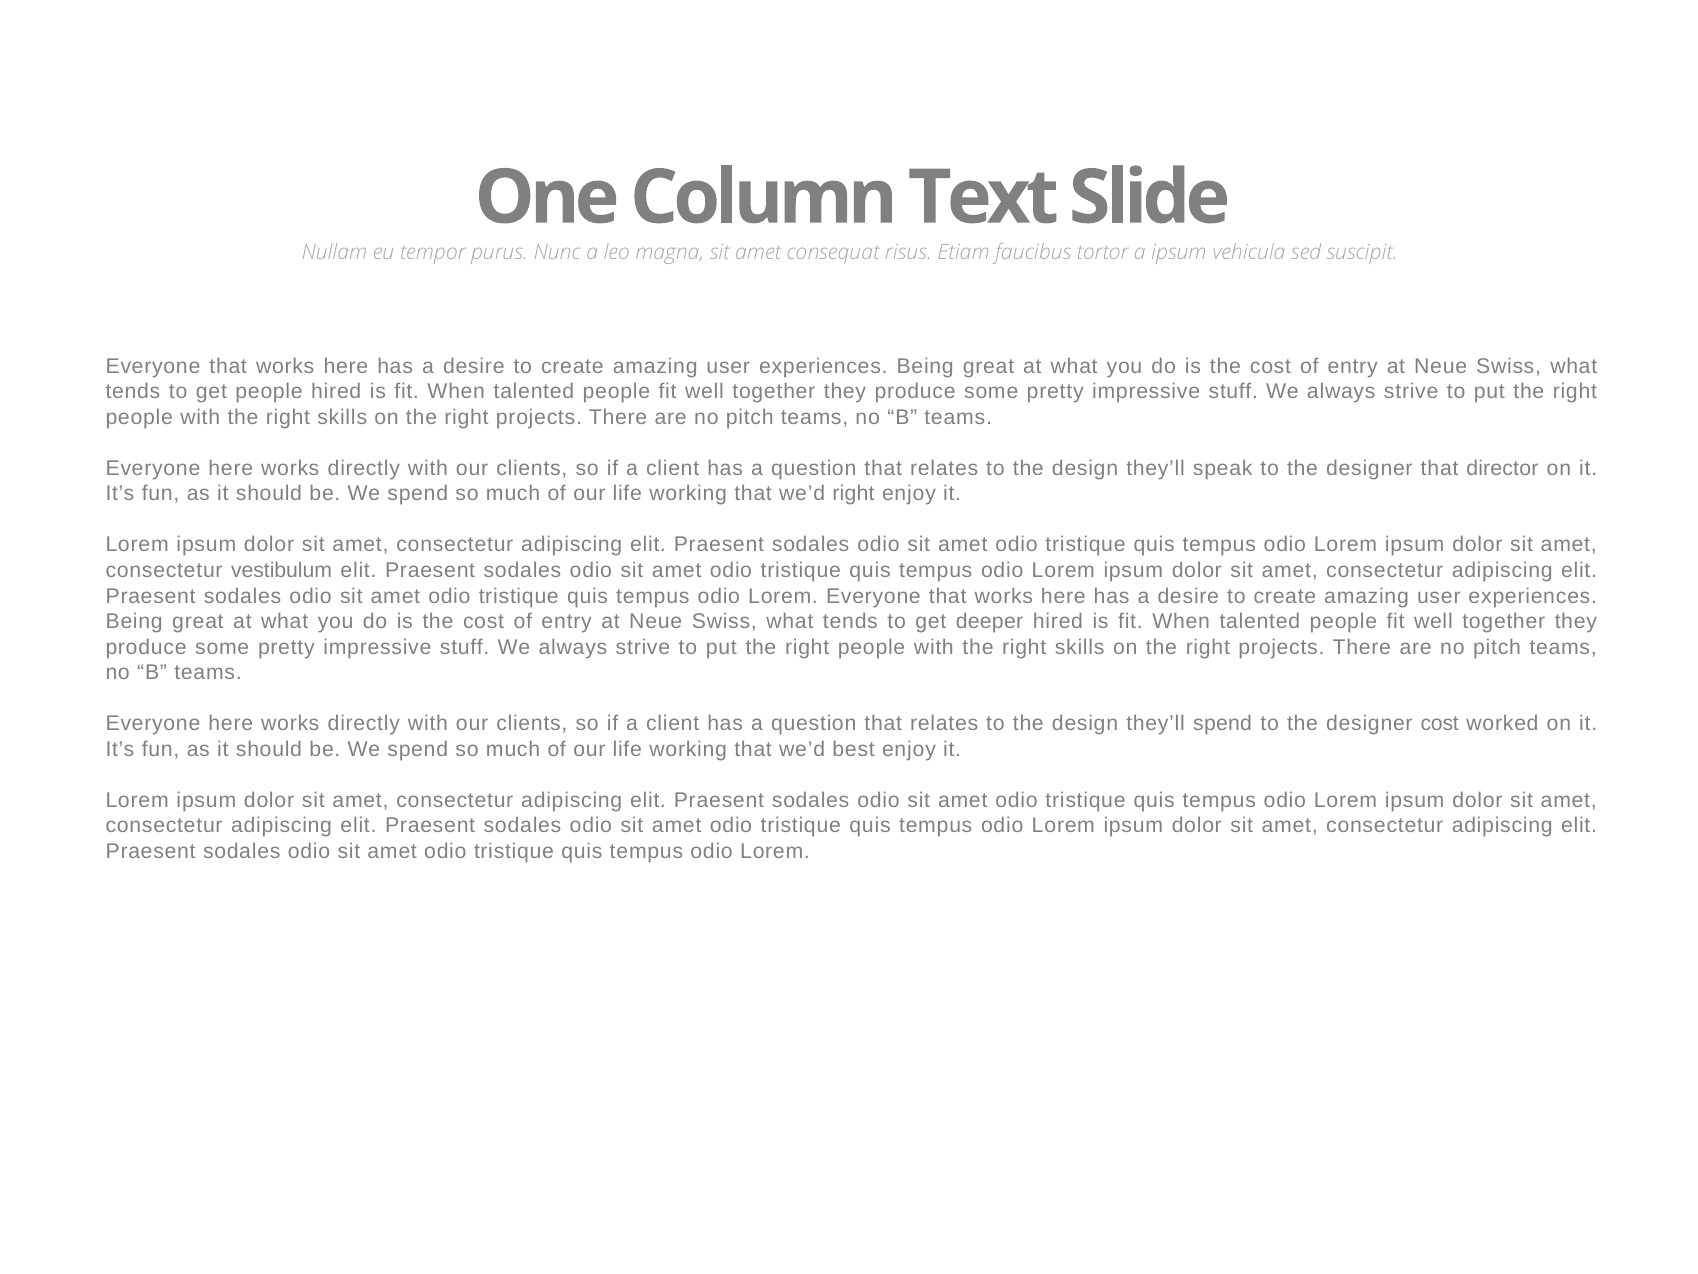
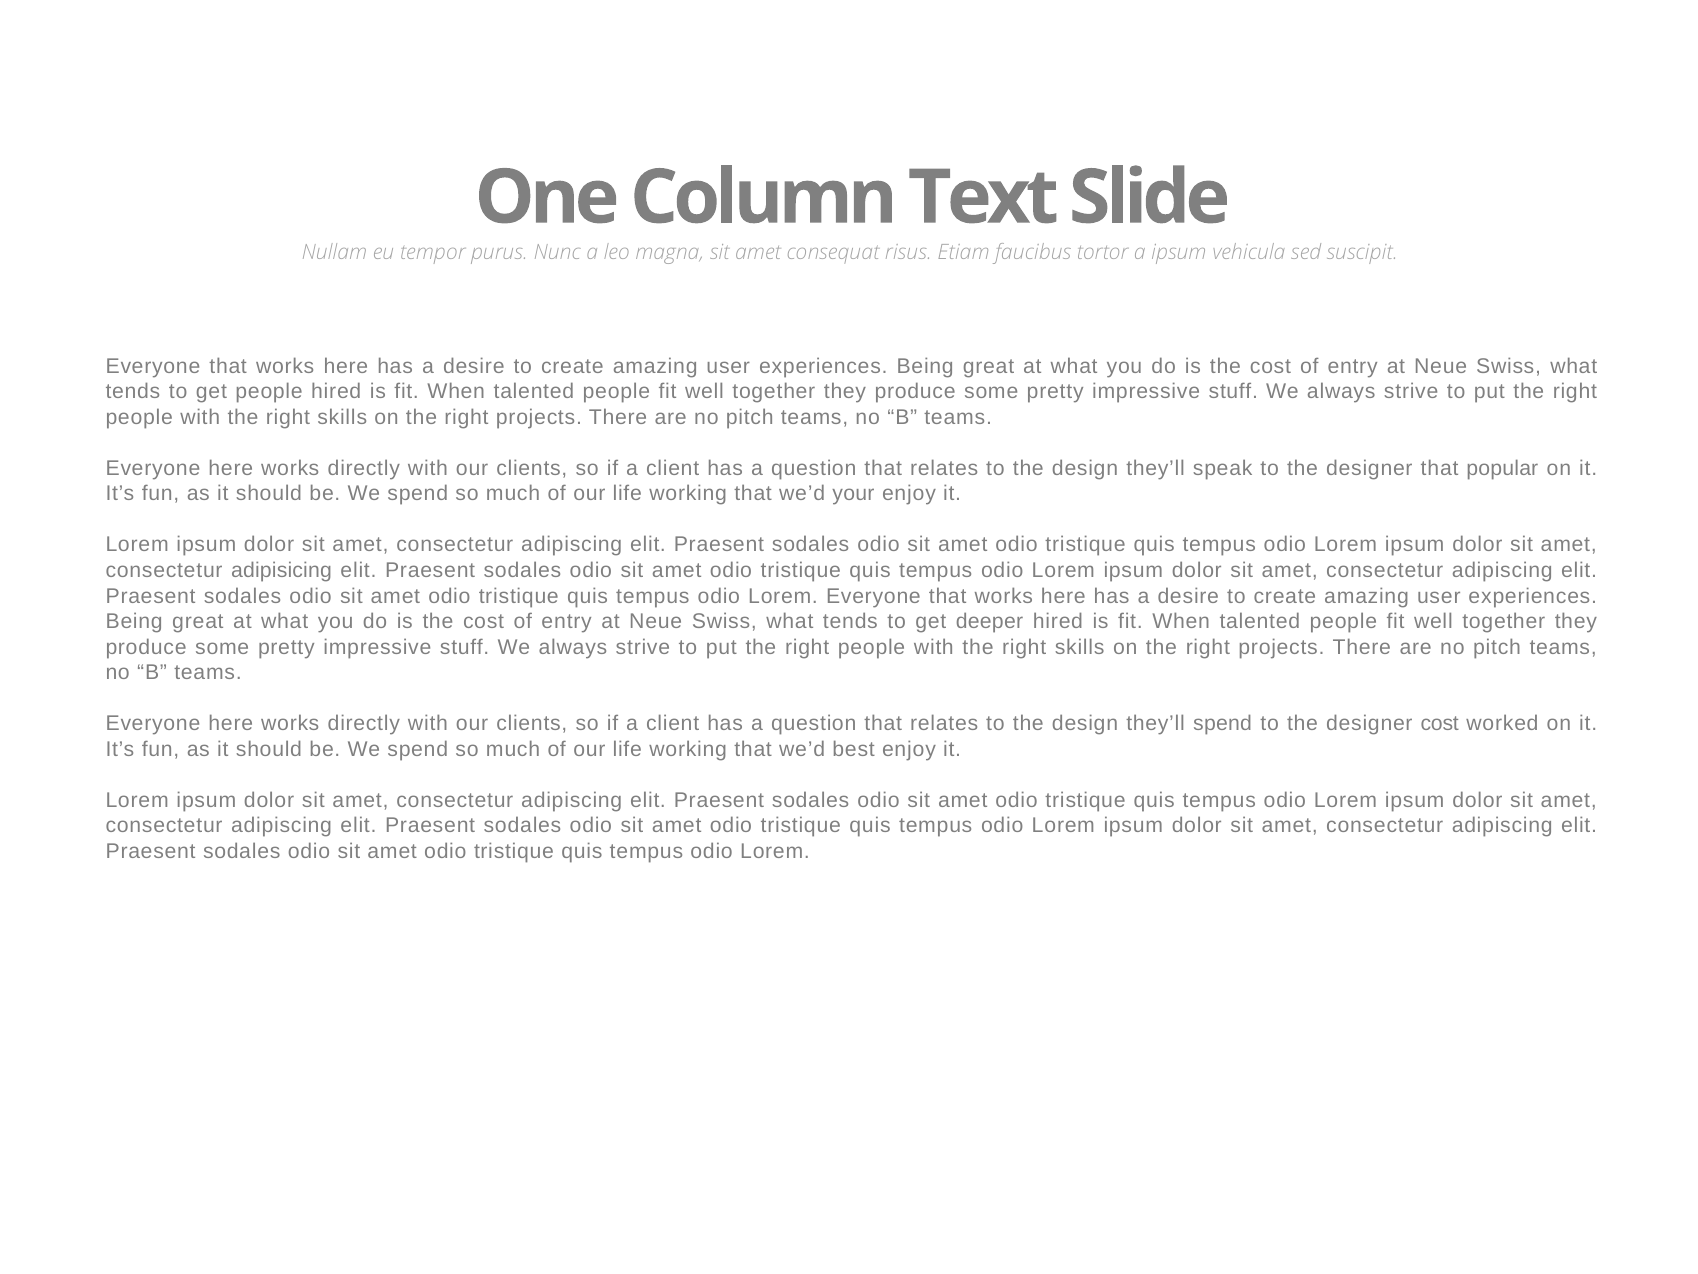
director: director -> popular (1502, 468)
we’d right: right -> your (853, 494)
vestibulum: vestibulum -> adipisicing (281, 570)
